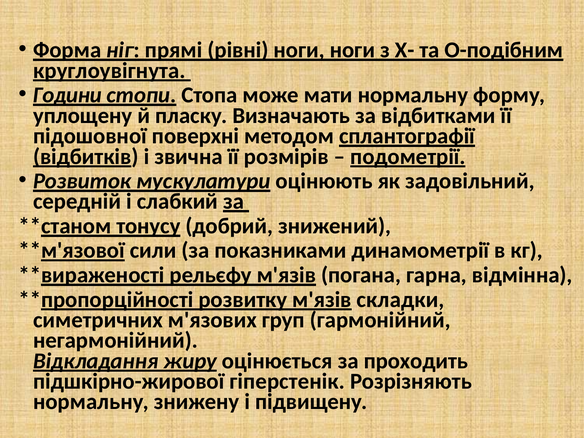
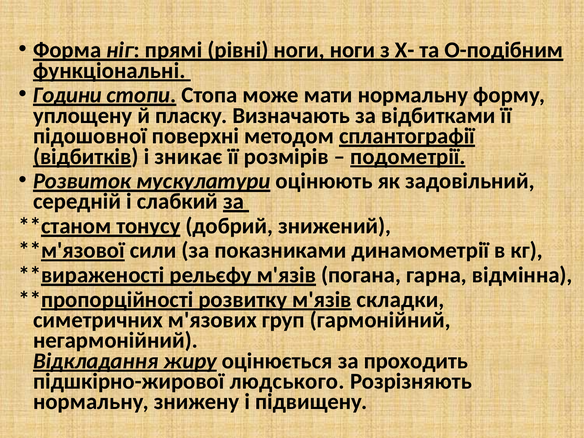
круглоувігнута: круглоувігнута -> функціональні (109, 71)
звична: звична -> зникає (188, 157)
гіперстенік: гіперстенік -> людського (287, 381)
